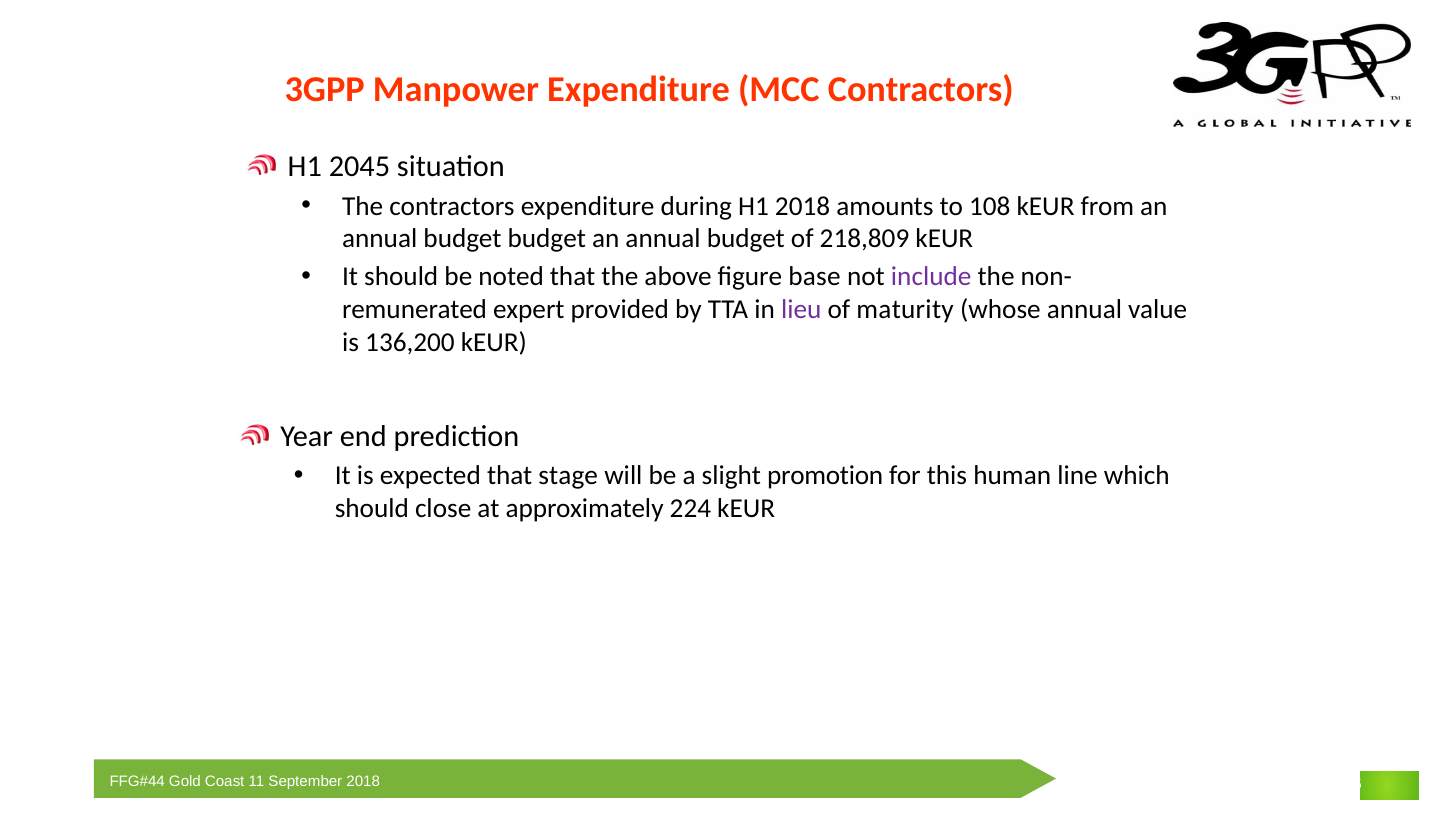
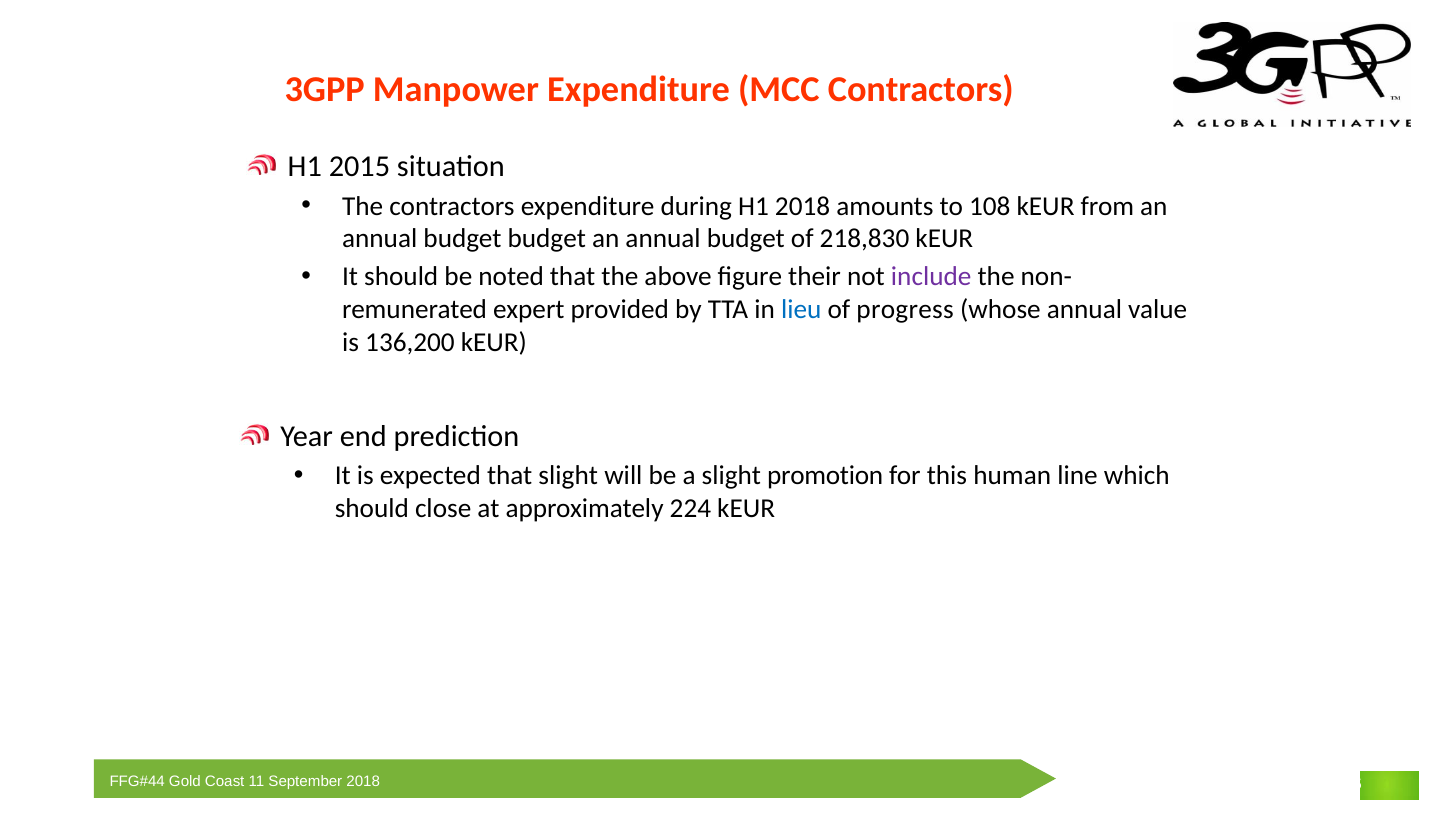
2045: 2045 -> 2015 (359, 166)
218,809: 218,809 -> 218,830 (865, 239)
base: base -> their (815, 277)
lieu colour: purple -> blue (801, 310)
maturity: maturity -> progress (905, 310)
that stage: stage -> slight (568, 476)
